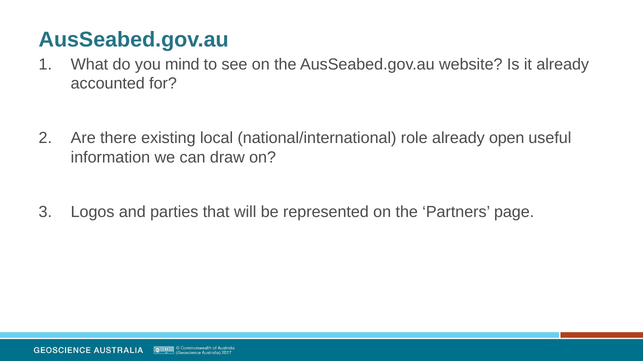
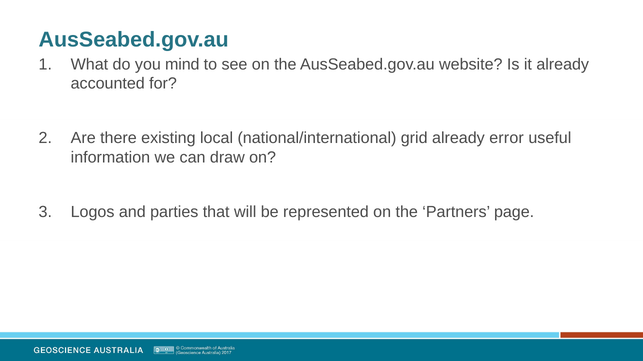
role: role -> grid (414, 138)
open: open -> error (507, 138)
